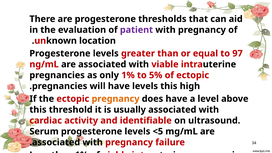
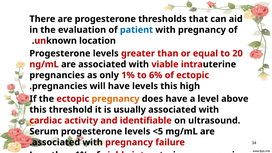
patient colour: purple -> blue (136, 30)
97: 97 -> 20 (238, 53)
5%: 5% -> 6% (156, 75)
